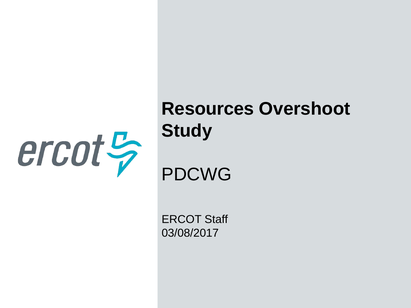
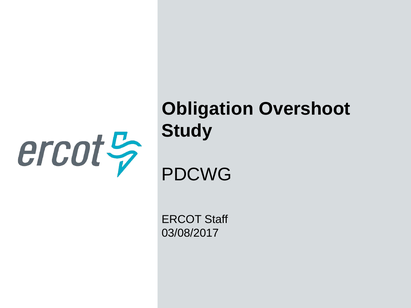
Resources: Resources -> Obligation (208, 109)
